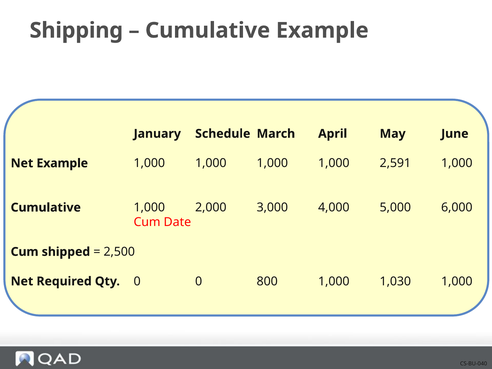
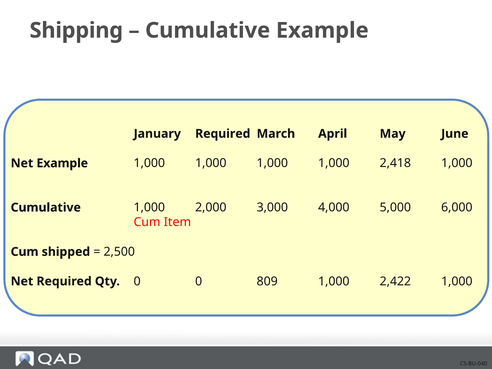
January Schedule: Schedule -> Required (223, 134)
2,591: 2,591 -> 2,418 (395, 163)
Date: Date -> Item (177, 222)
800: 800 -> 809 (267, 281)
1,030: 1,030 -> 2,422 (395, 281)
